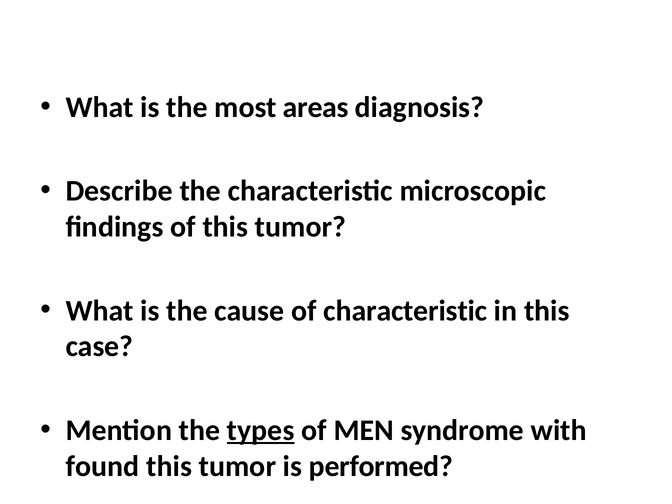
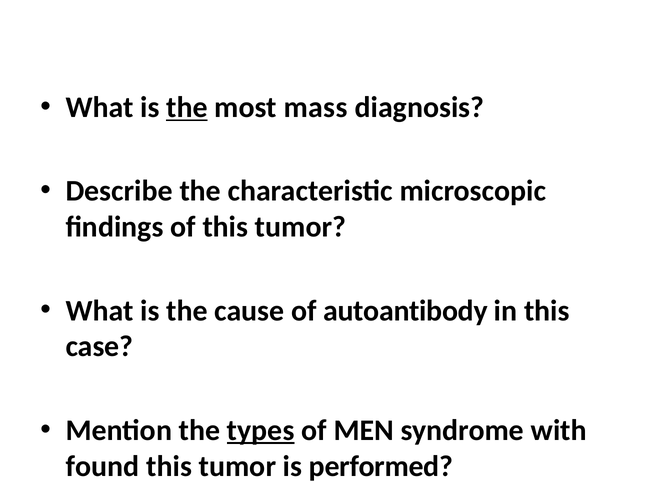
the underline: none -> present (187, 107)
areas: areas -> mass (316, 107)
of characteristic: characteristic -> autoantibody (405, 311)
